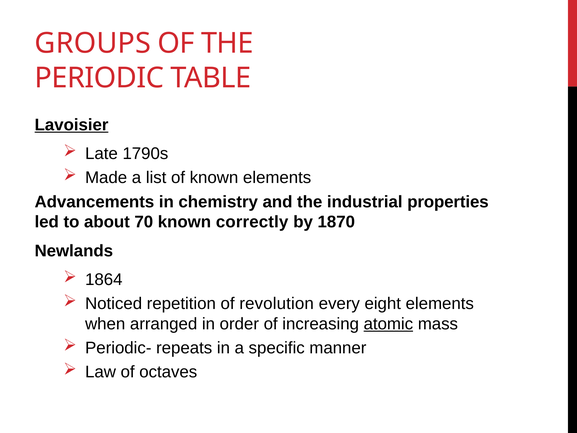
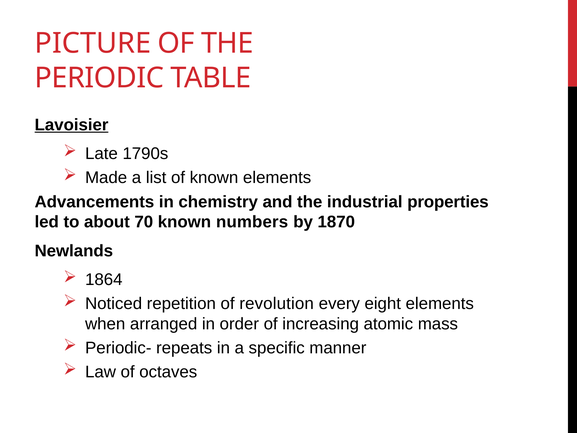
GROUPS: GROUPS -> PICTURE (93, 43)
correctly: correctly -> numbers (252, 222)
atomic underline: present -> none (388, 324)
